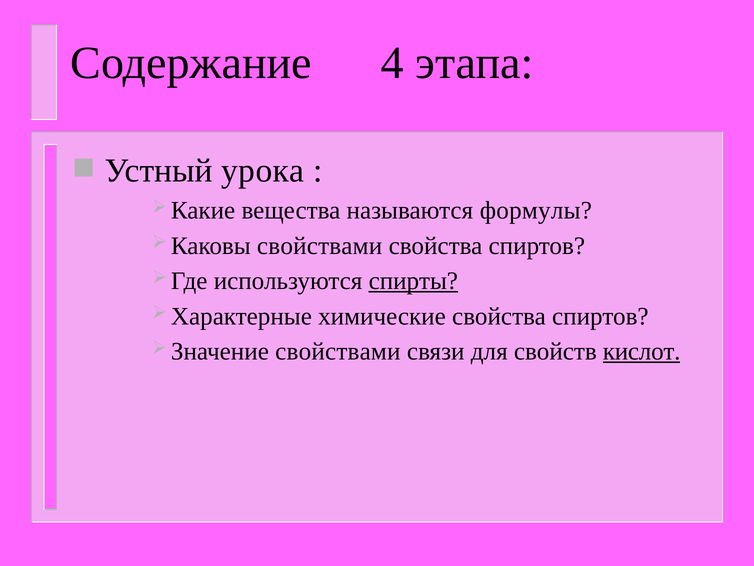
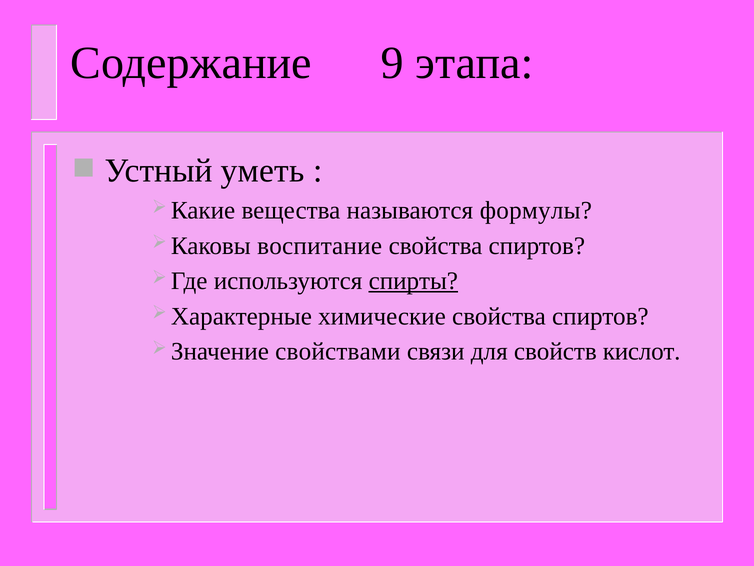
4: 4 -> 9 (392, 63)
урока: урока -> уметь (263, 171)
свойствами: свойствами -> воспитание (320, 246)
кислот underline: present -> none (642, 351)
